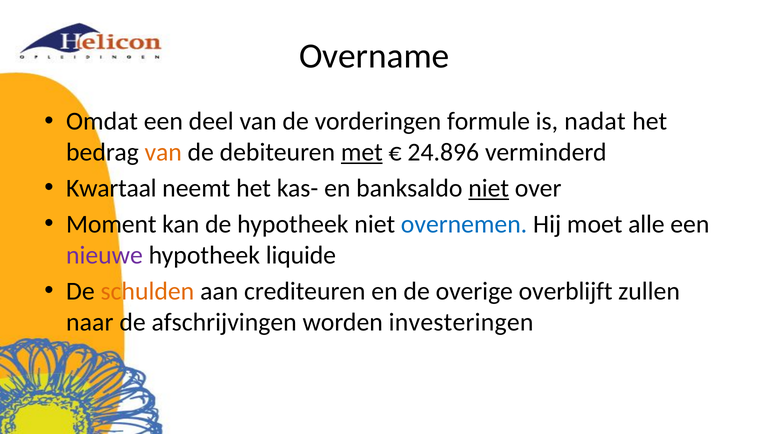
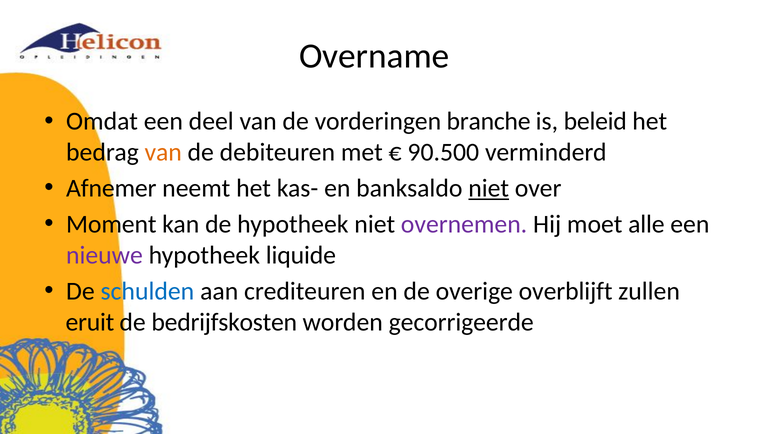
formule: formule -> branche (489, 121)
nadat: nadat -> beleid (595, 121)
met underline: present -> none (362, 152)
24.896: 24.896 -> 90.500 (443, 152)
Kwartaal: Kwartaal -> Afnemer (111, 188)
overnemen colour: blue -> purple (464, 224)
schulden colour: orange -> blue (147, 291)
naar: naar -> eruit (90, 322)
afschrijvingen: afschrijvingen -> bedrijfskosten (224, 322)
investeringen: investeringen -> gecorrigeerde (461, 322)
